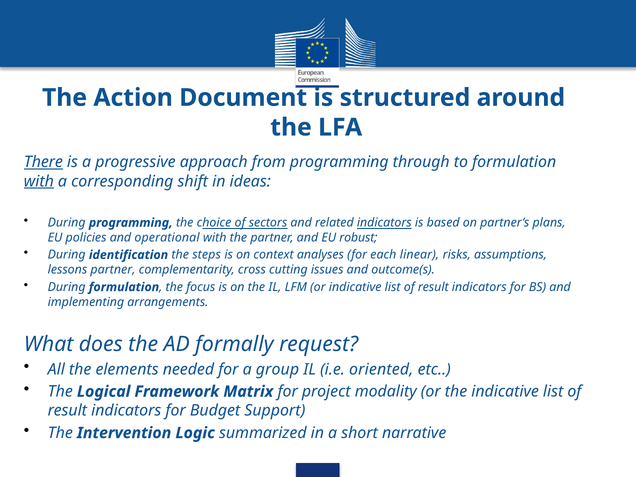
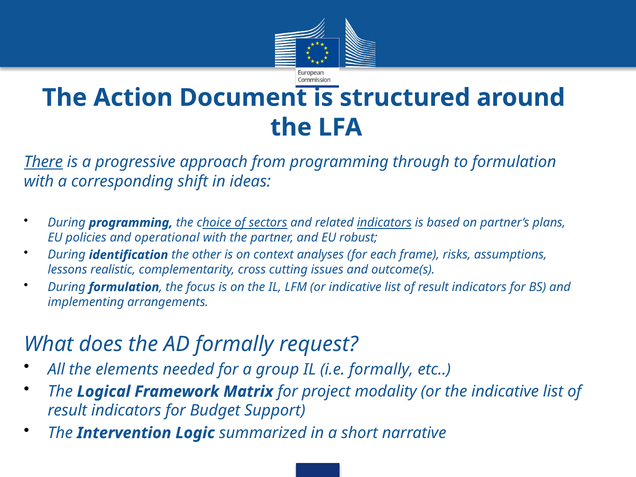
with underline: present -> none (39, 181)
steps: steps -> other (207, 255)
linear: linear -> frame (420, 255)
lessons partner: partner -> realistic (113, 270)
i.e oriented: oriented -> formally (381, 369)
